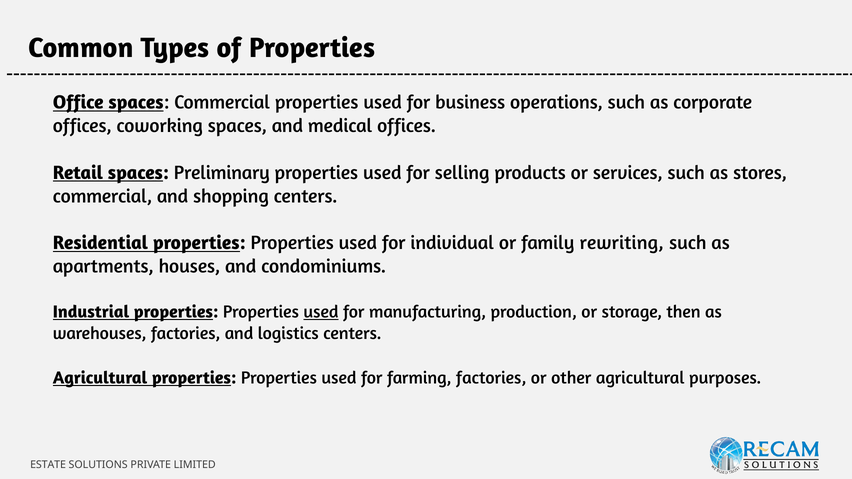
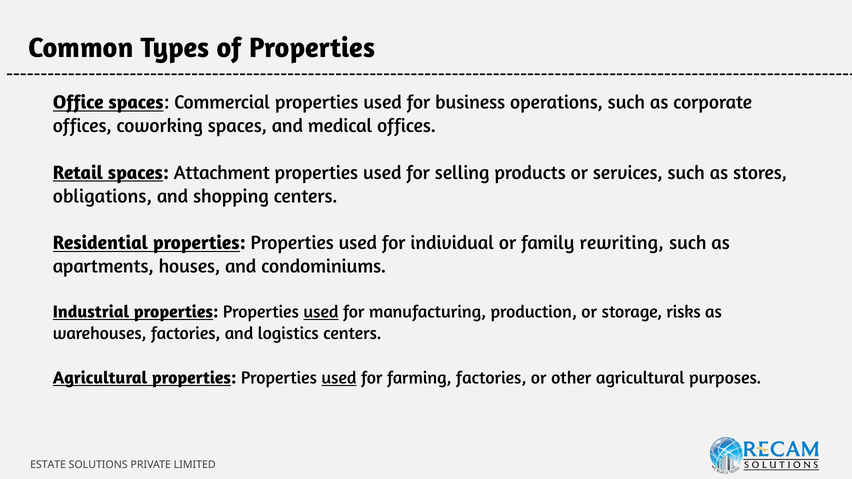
Preliminary: Preliminary -> Attachment (222, 173)
commercial: commercial -> obligations (102, 196)
then: then -> risks (684, 312)
used underline: none -> present (339, 378)
